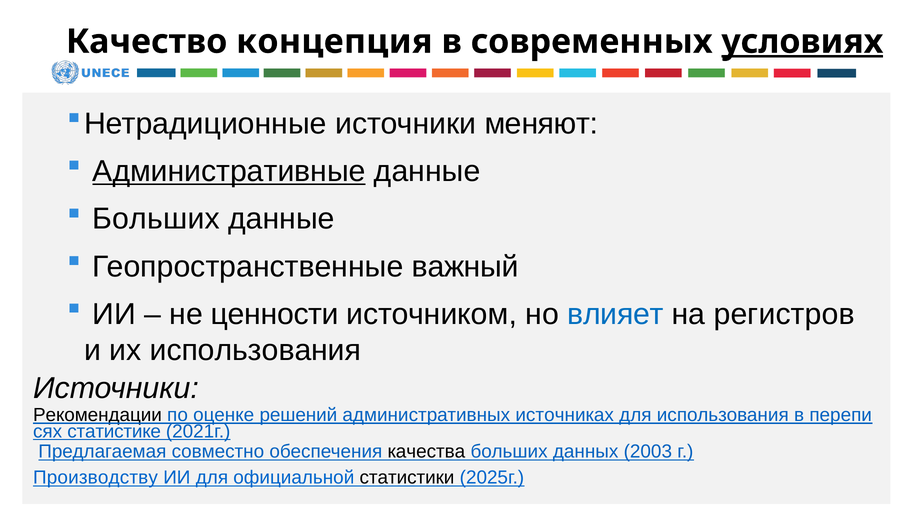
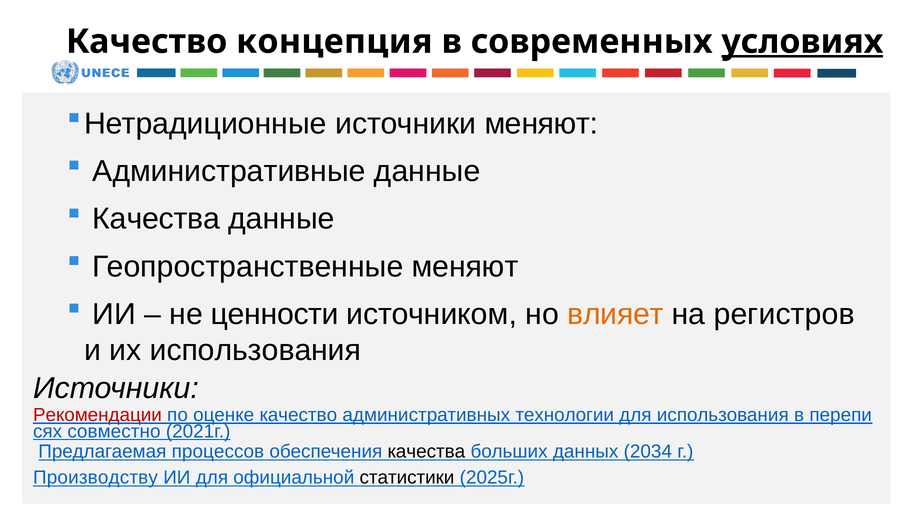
Административные underline: present -> none (229, 171)
Больших: Больших -> Качества (156, 219)
Геопространственные важный: важный -> меняют (465, 267)
влияет colour: blue -> orange (615, 314)
Рекомендации colour: black -> red (97, 415)
оценке решений: решений -> качество (298, 415)
источниках: источниках -> технологии (565, 415)
статистике: статистике -> совместно (114, 431)
совместно: совместно -> процессов (218, 452)
2003: 2003 -> 2034 (648, 452)
